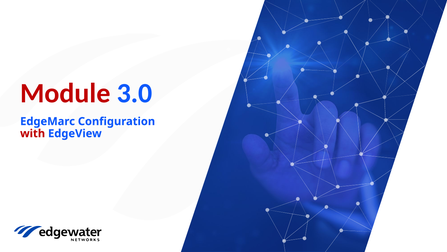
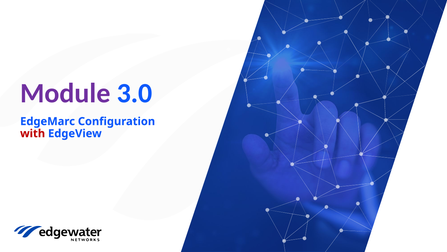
Module colour: red -> purple (65, 93)
